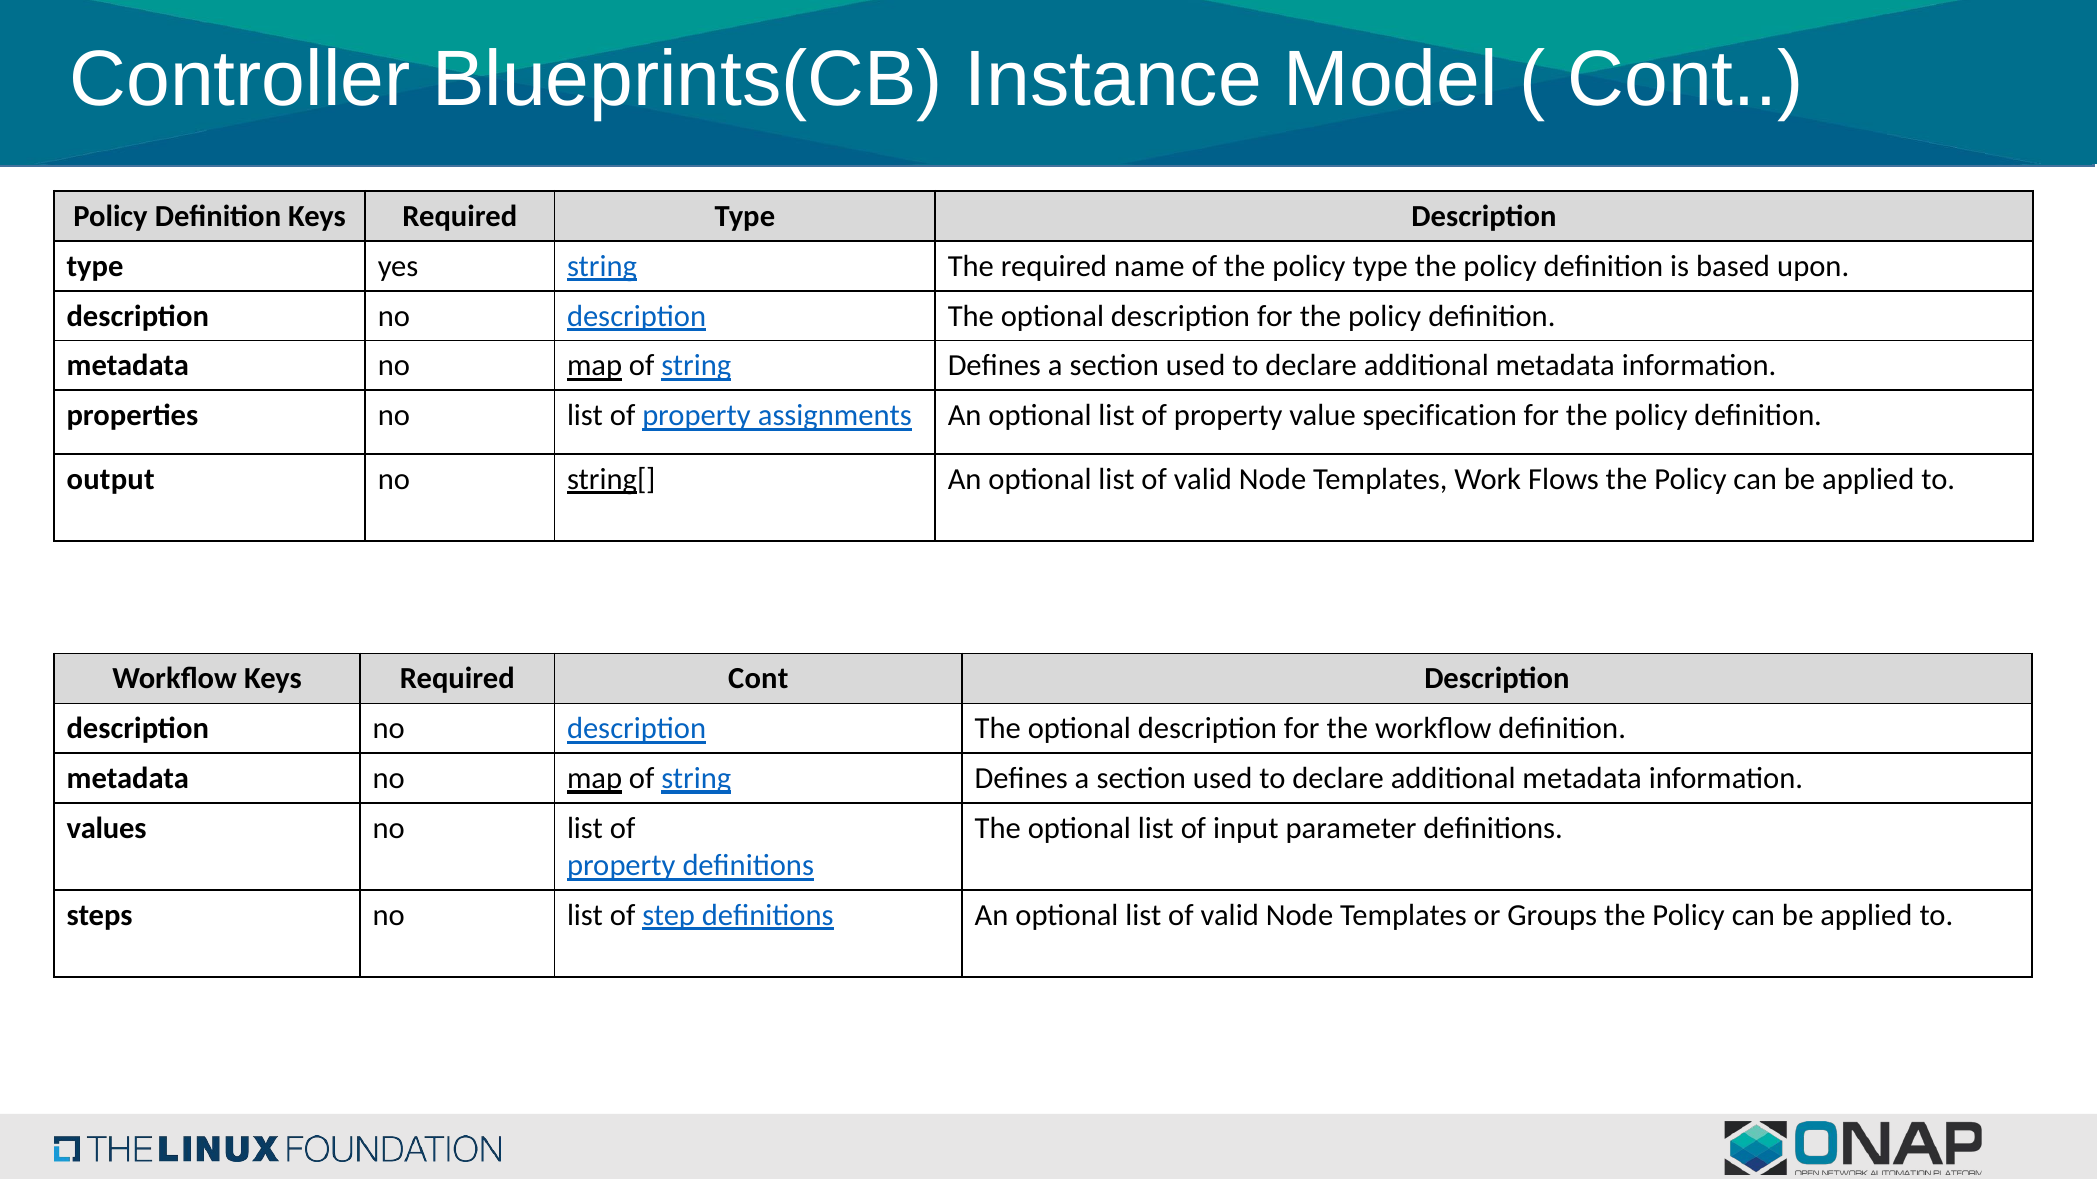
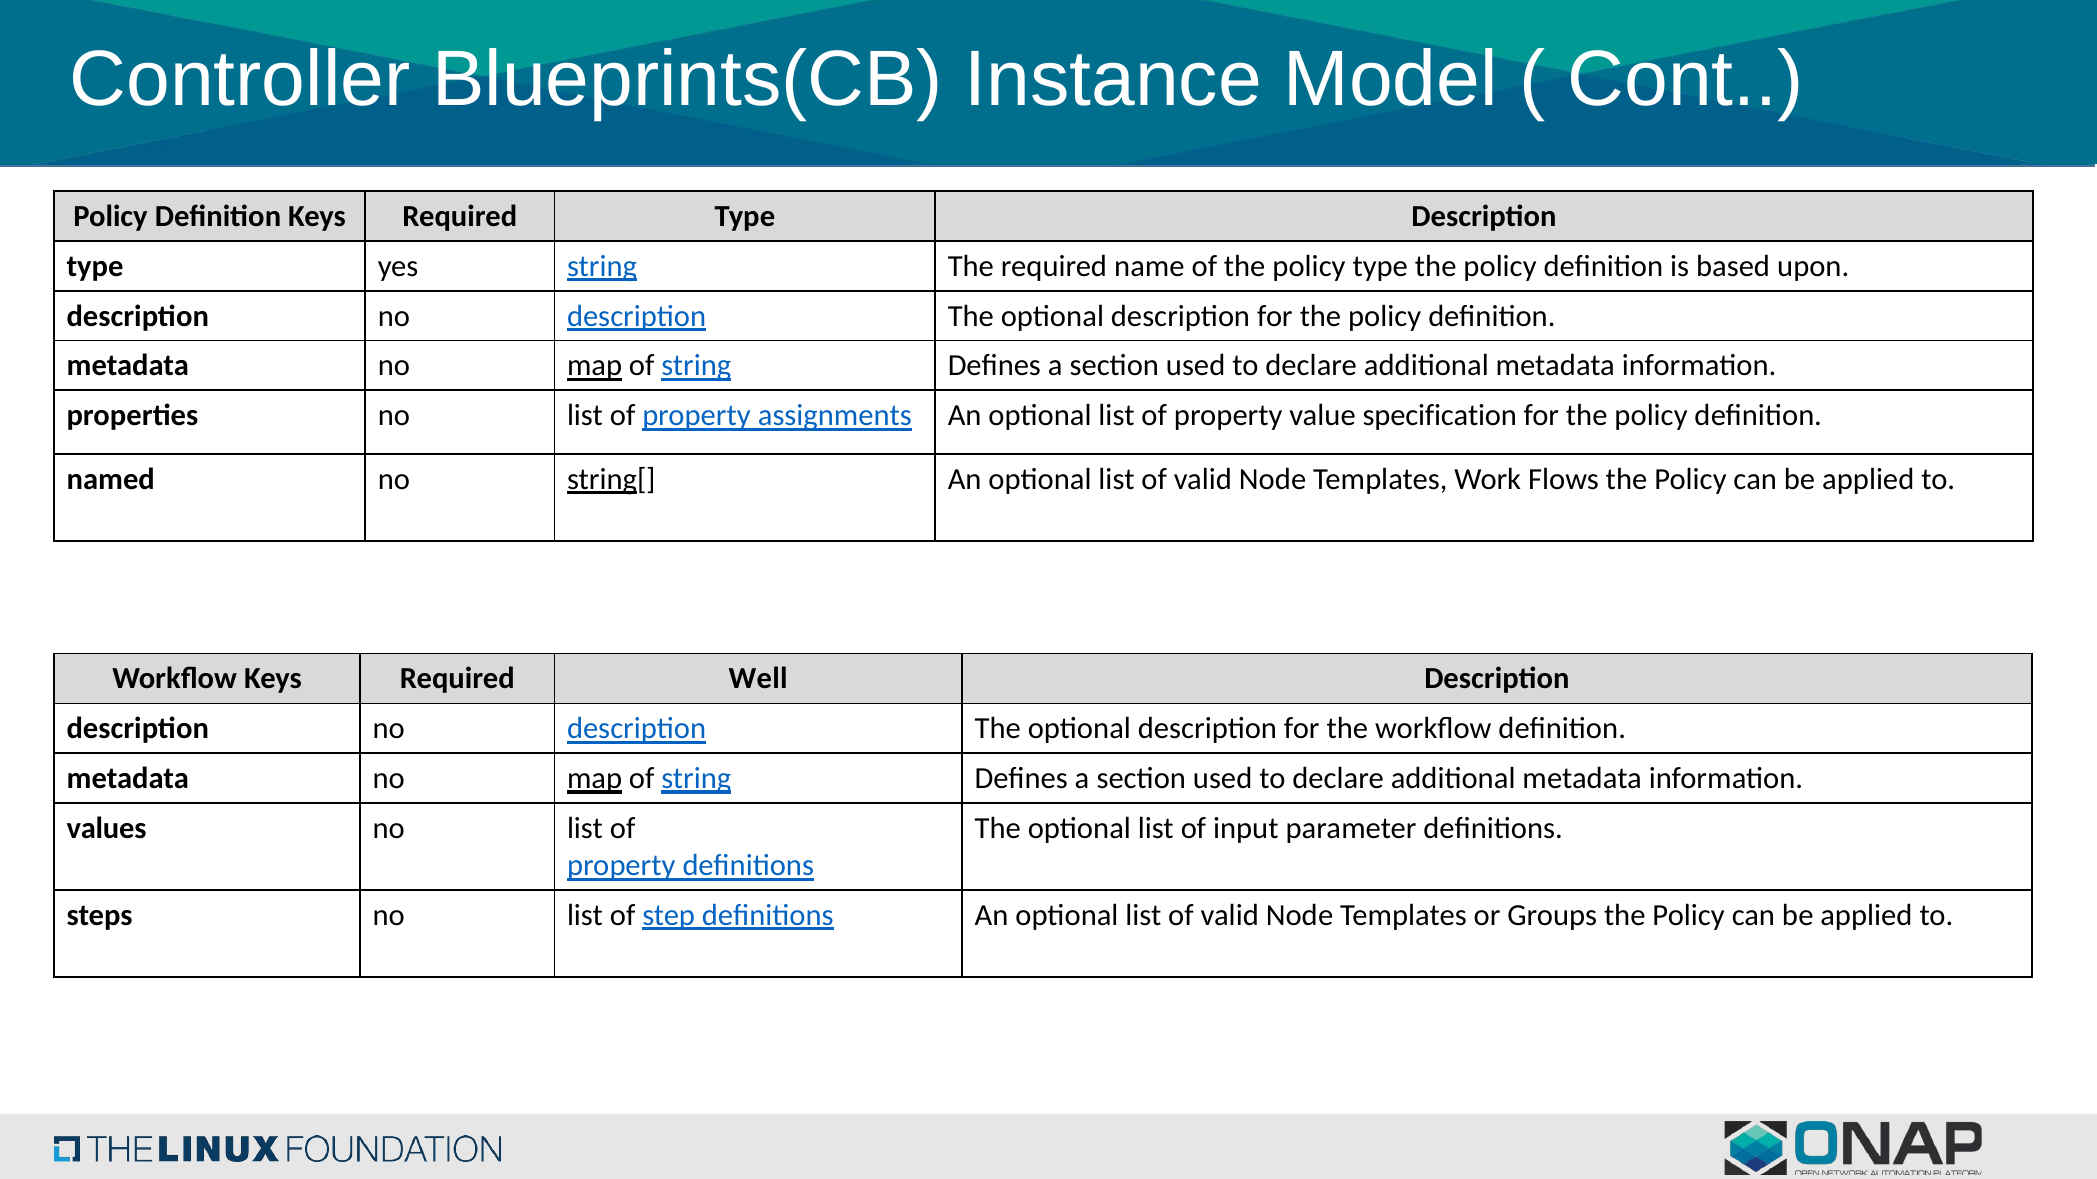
output: output -> named (111, 479)
Required Cont: Cont -> Well (758, 679)
